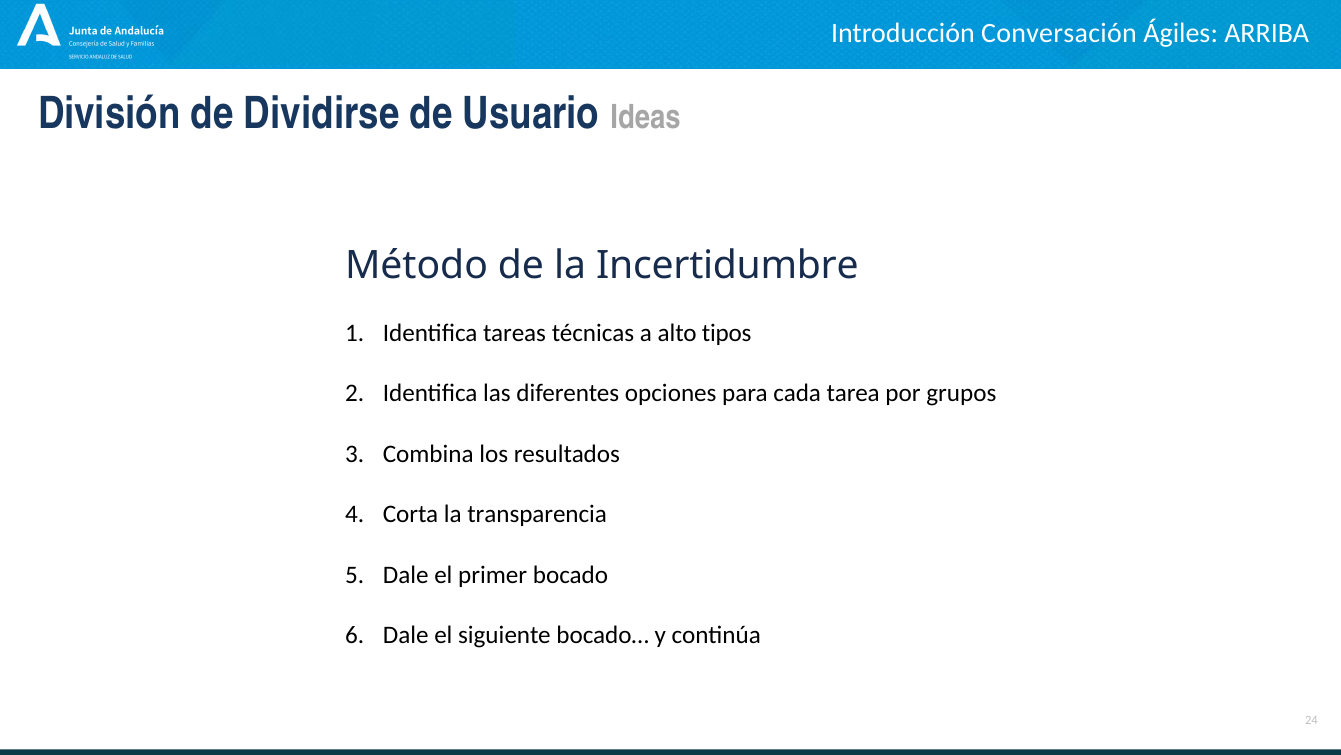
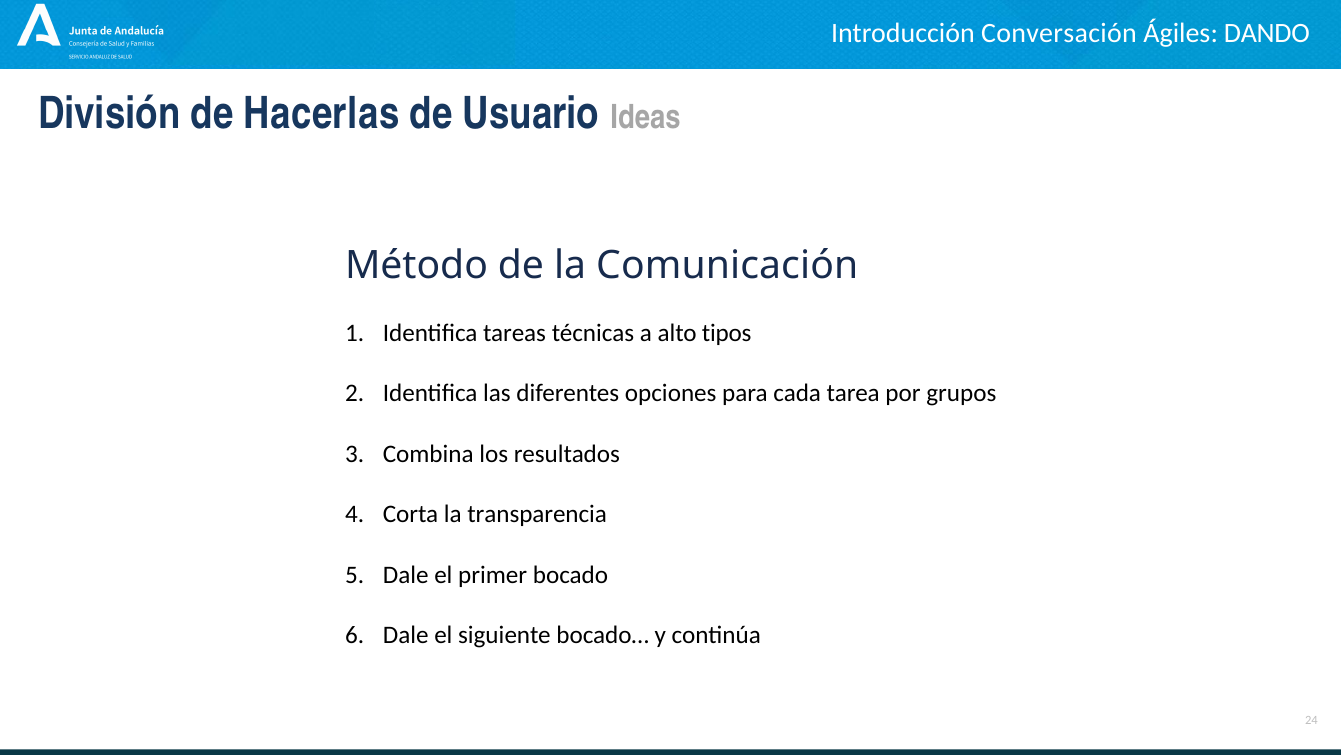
ARRIBA: ARRIBA -> DANDO (1267, 33)
Dividirse: Dividirse -> Hacerlas (322, 113)
Incertidumbre: Incertidumbre -> Comunicación (727, 265)
